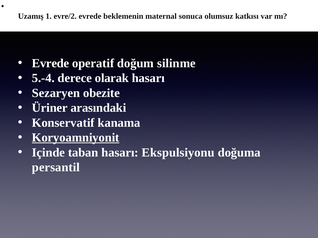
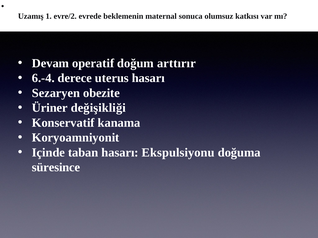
Evrede: Evrede -> Devam (50, 63)
silinme: silinme -> arttırır (176, 63)
5.-4: 5.-4 -> 6.-4 (43, 78)
olarak: olarak -> uterus (112, 78)
arasındaki: arasındaki -> değişikliği (98, 108)
Koryoamniyonit underline: present -> none (76, 138)
persantil: persantil -> süresince (56, 168)
